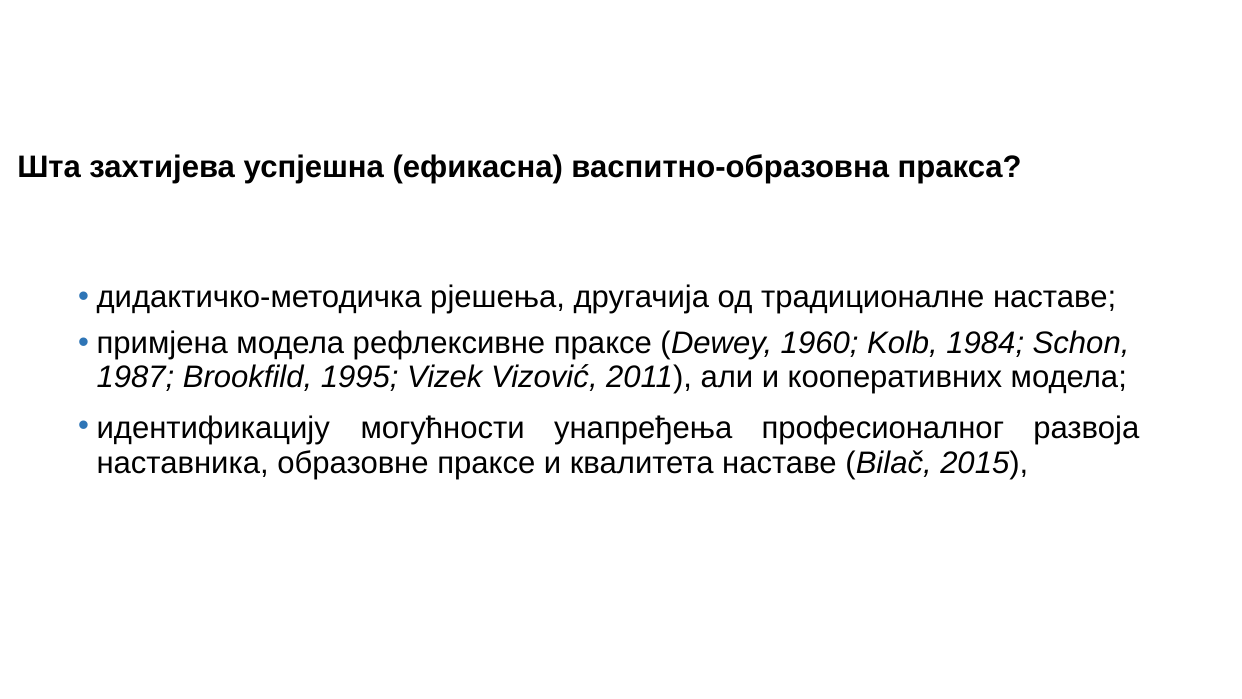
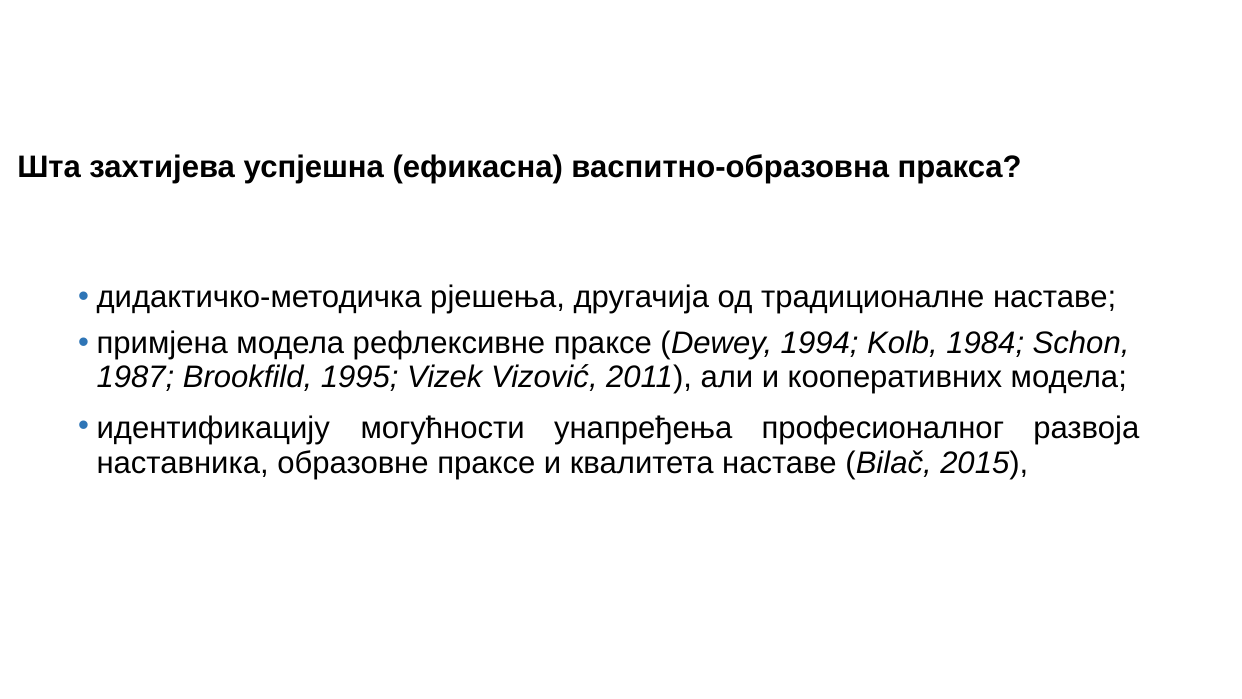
1960: 1960 -> 1994 (820, 343)
